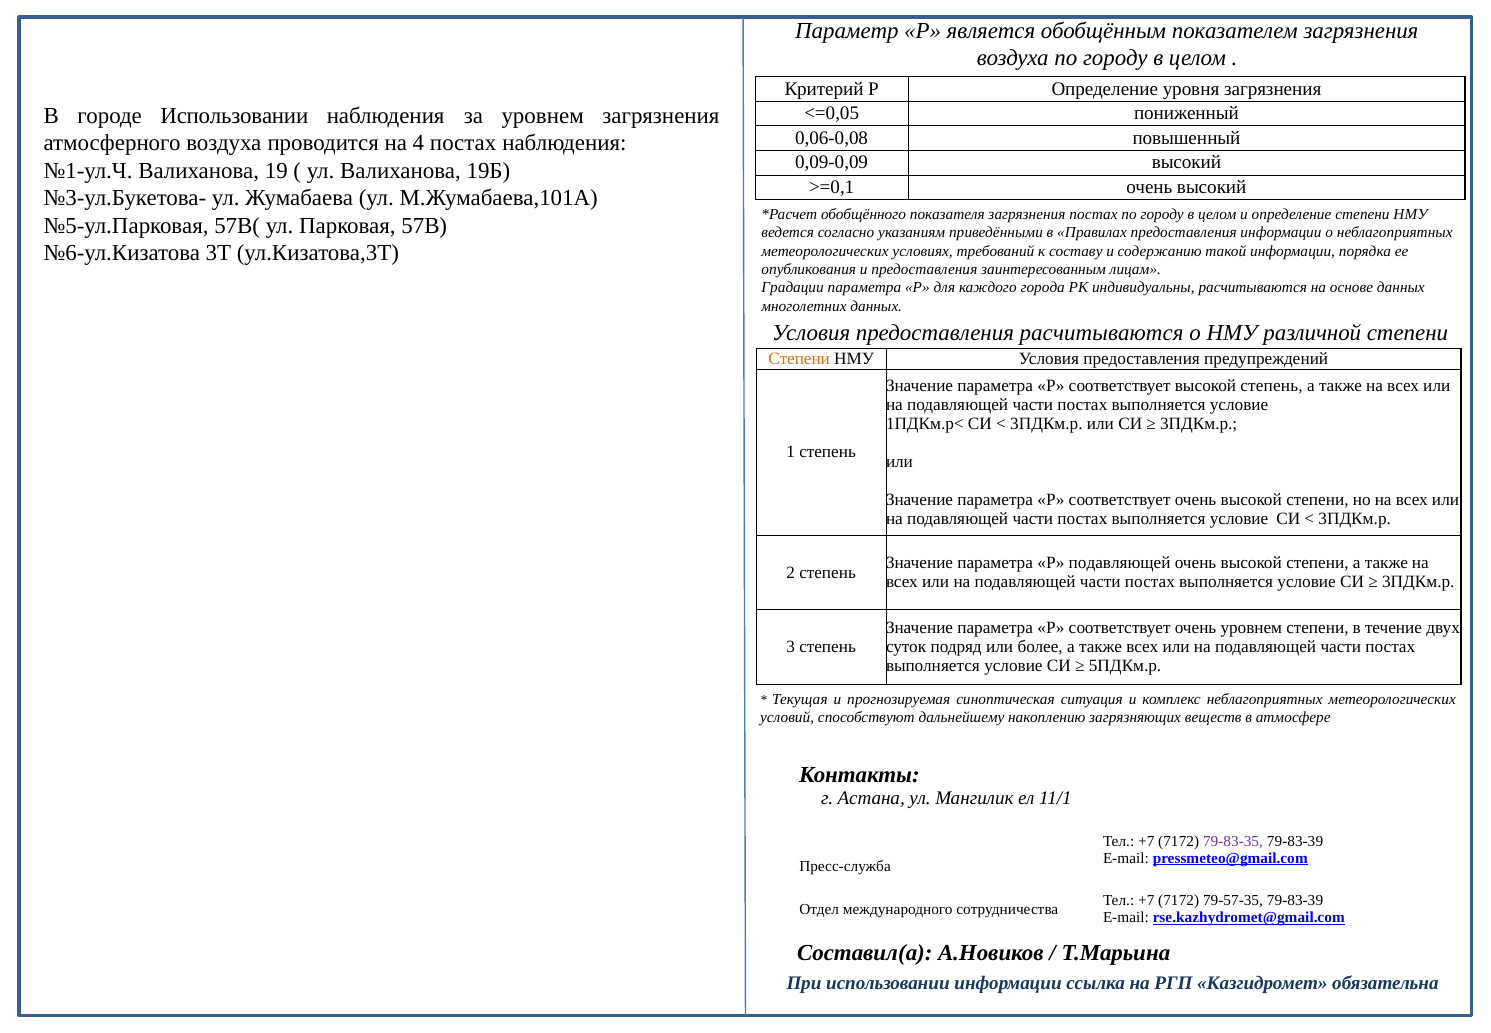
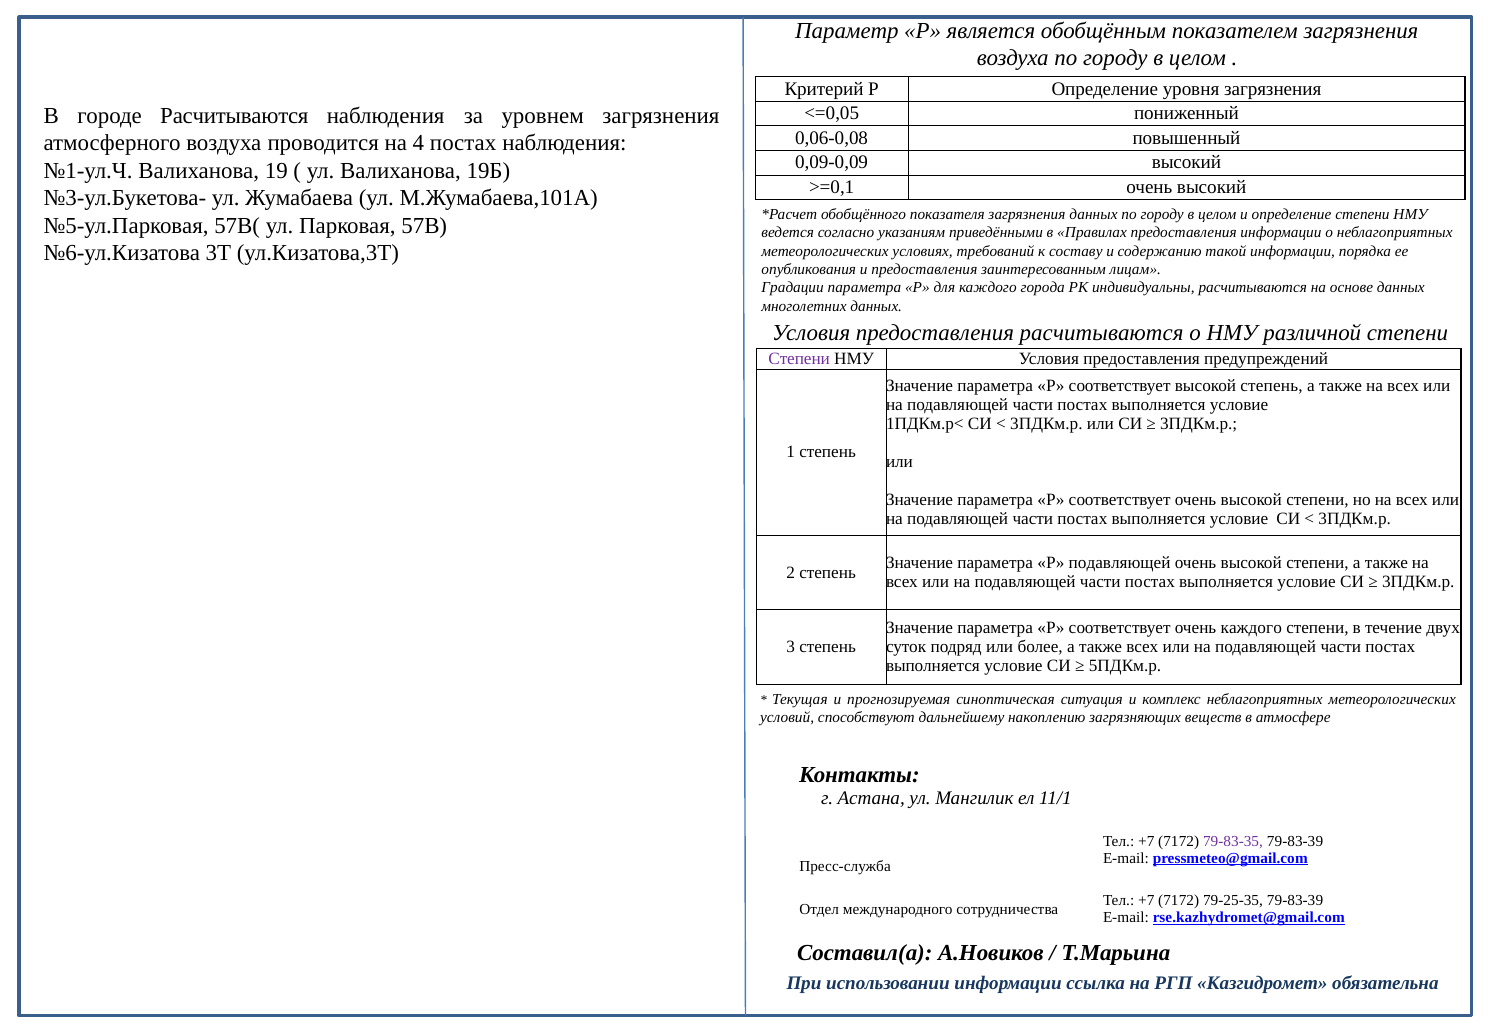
городе Использовании: Использовании -> Расчитываются (234, 115)
загрязнения постах: постах -> данных (1094, 214)
Степени colour: orange -> purple (799, 359)
очень уровнем: уровнем -> каждого (1251, 628)
79-57-35: 79-57-35 -> 79-25-35 (1233, 900)
